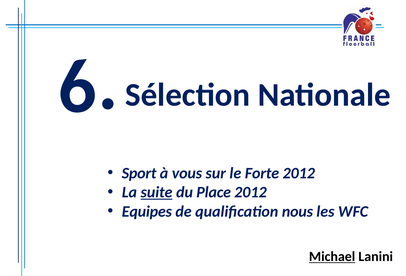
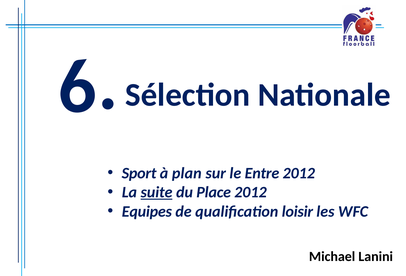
vous: vous -> plan (187, 173)
Forte: Forte -> Entre (262, 173)
nous: nous -> loisir (297, 211)
Michael underline: present -> none (332, 257)
